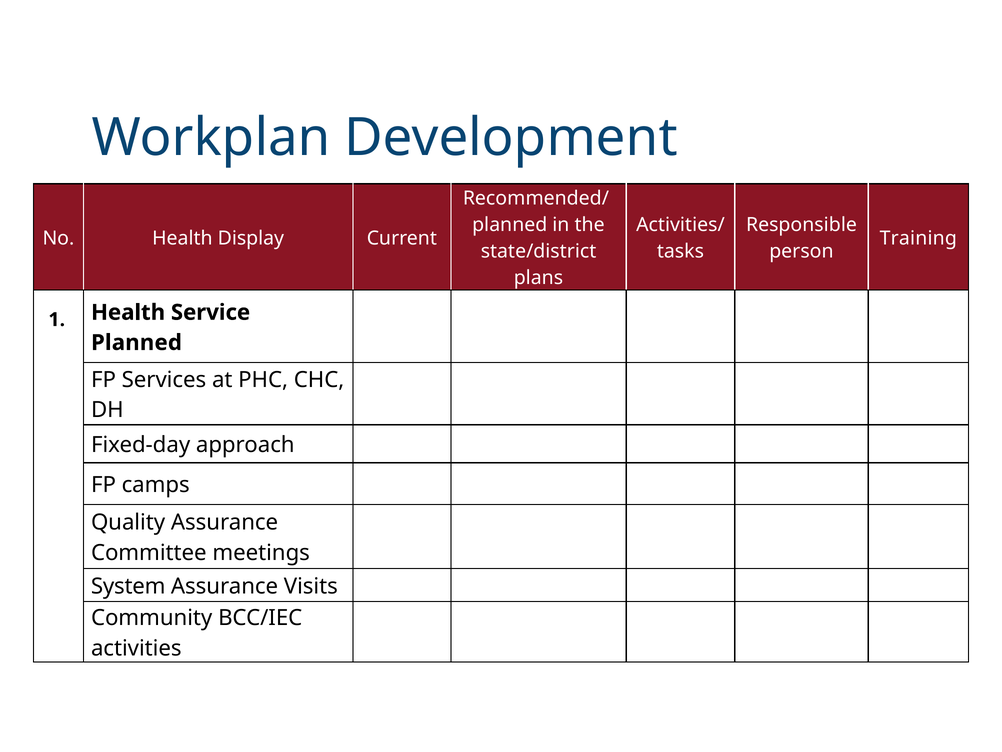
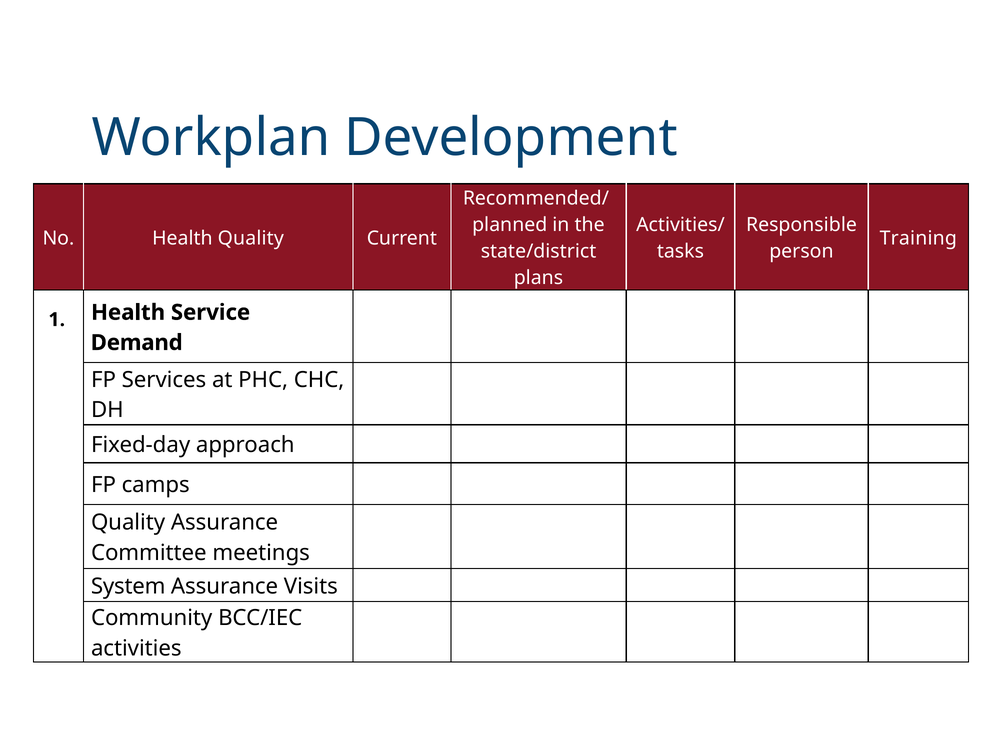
Health Display: Display -> Quality (251, 238)
Planned: Planned -> Demand (137, 342)
